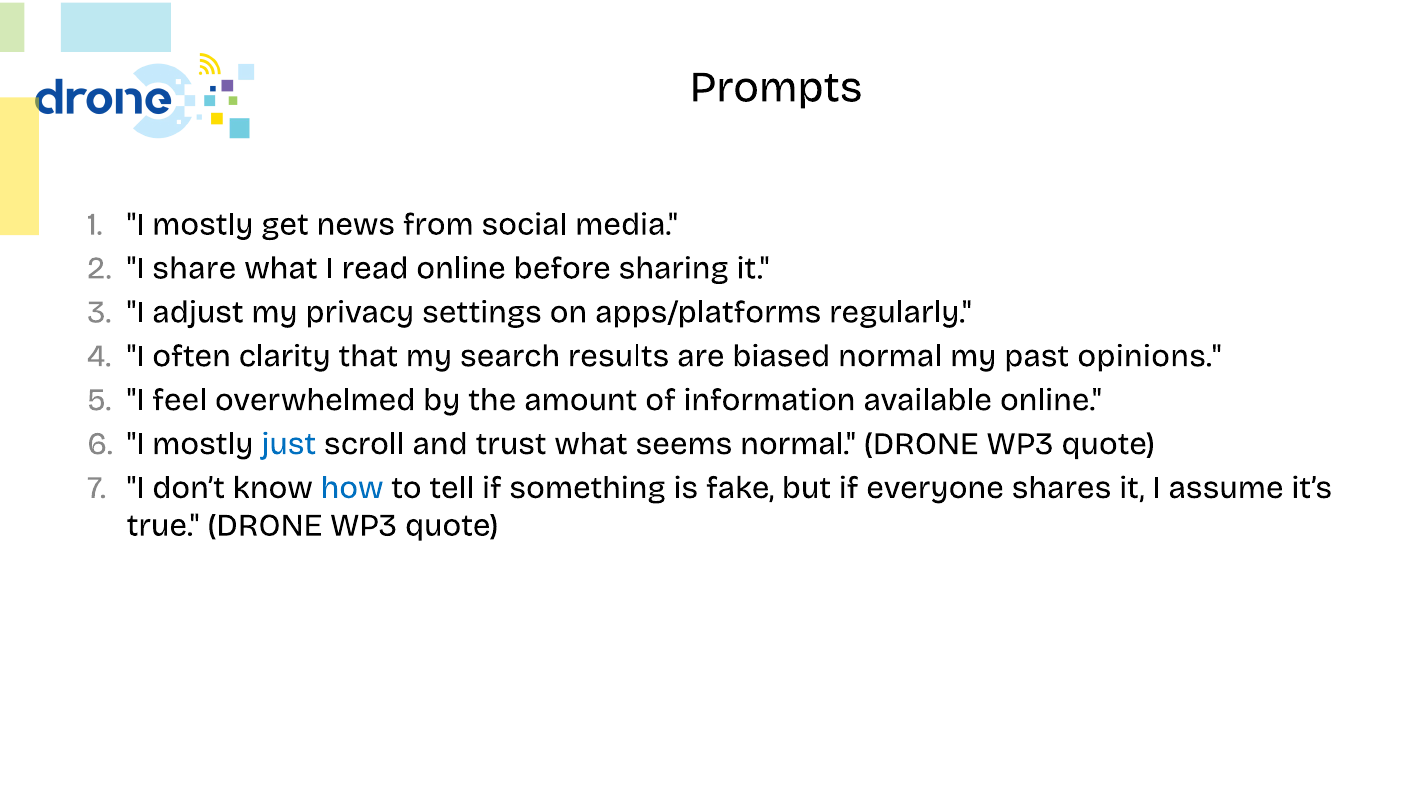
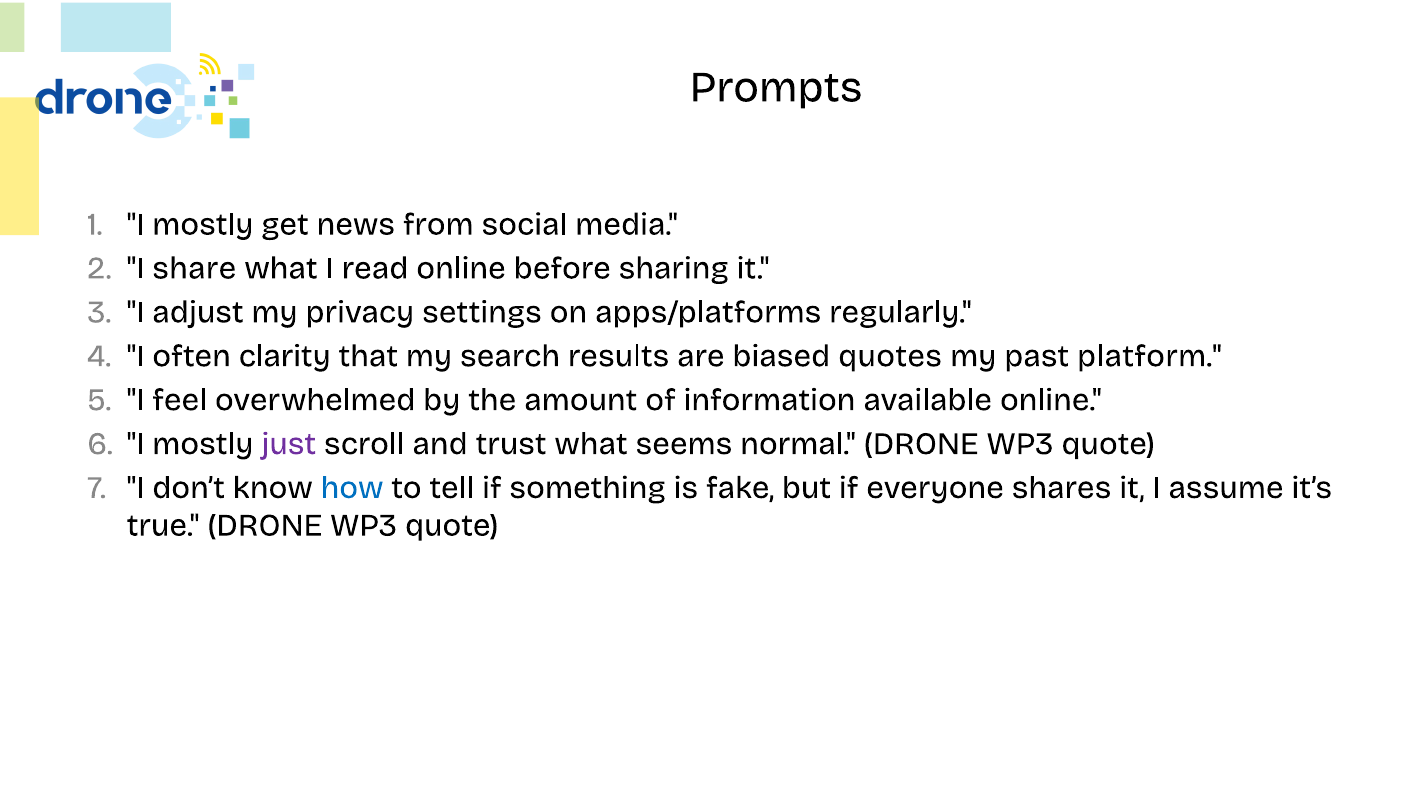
biased normal: normal -> quotes (890, 356)
opinions: opinions -> platform (1149, 356)
just colour: blue -> purple (289, 444)
